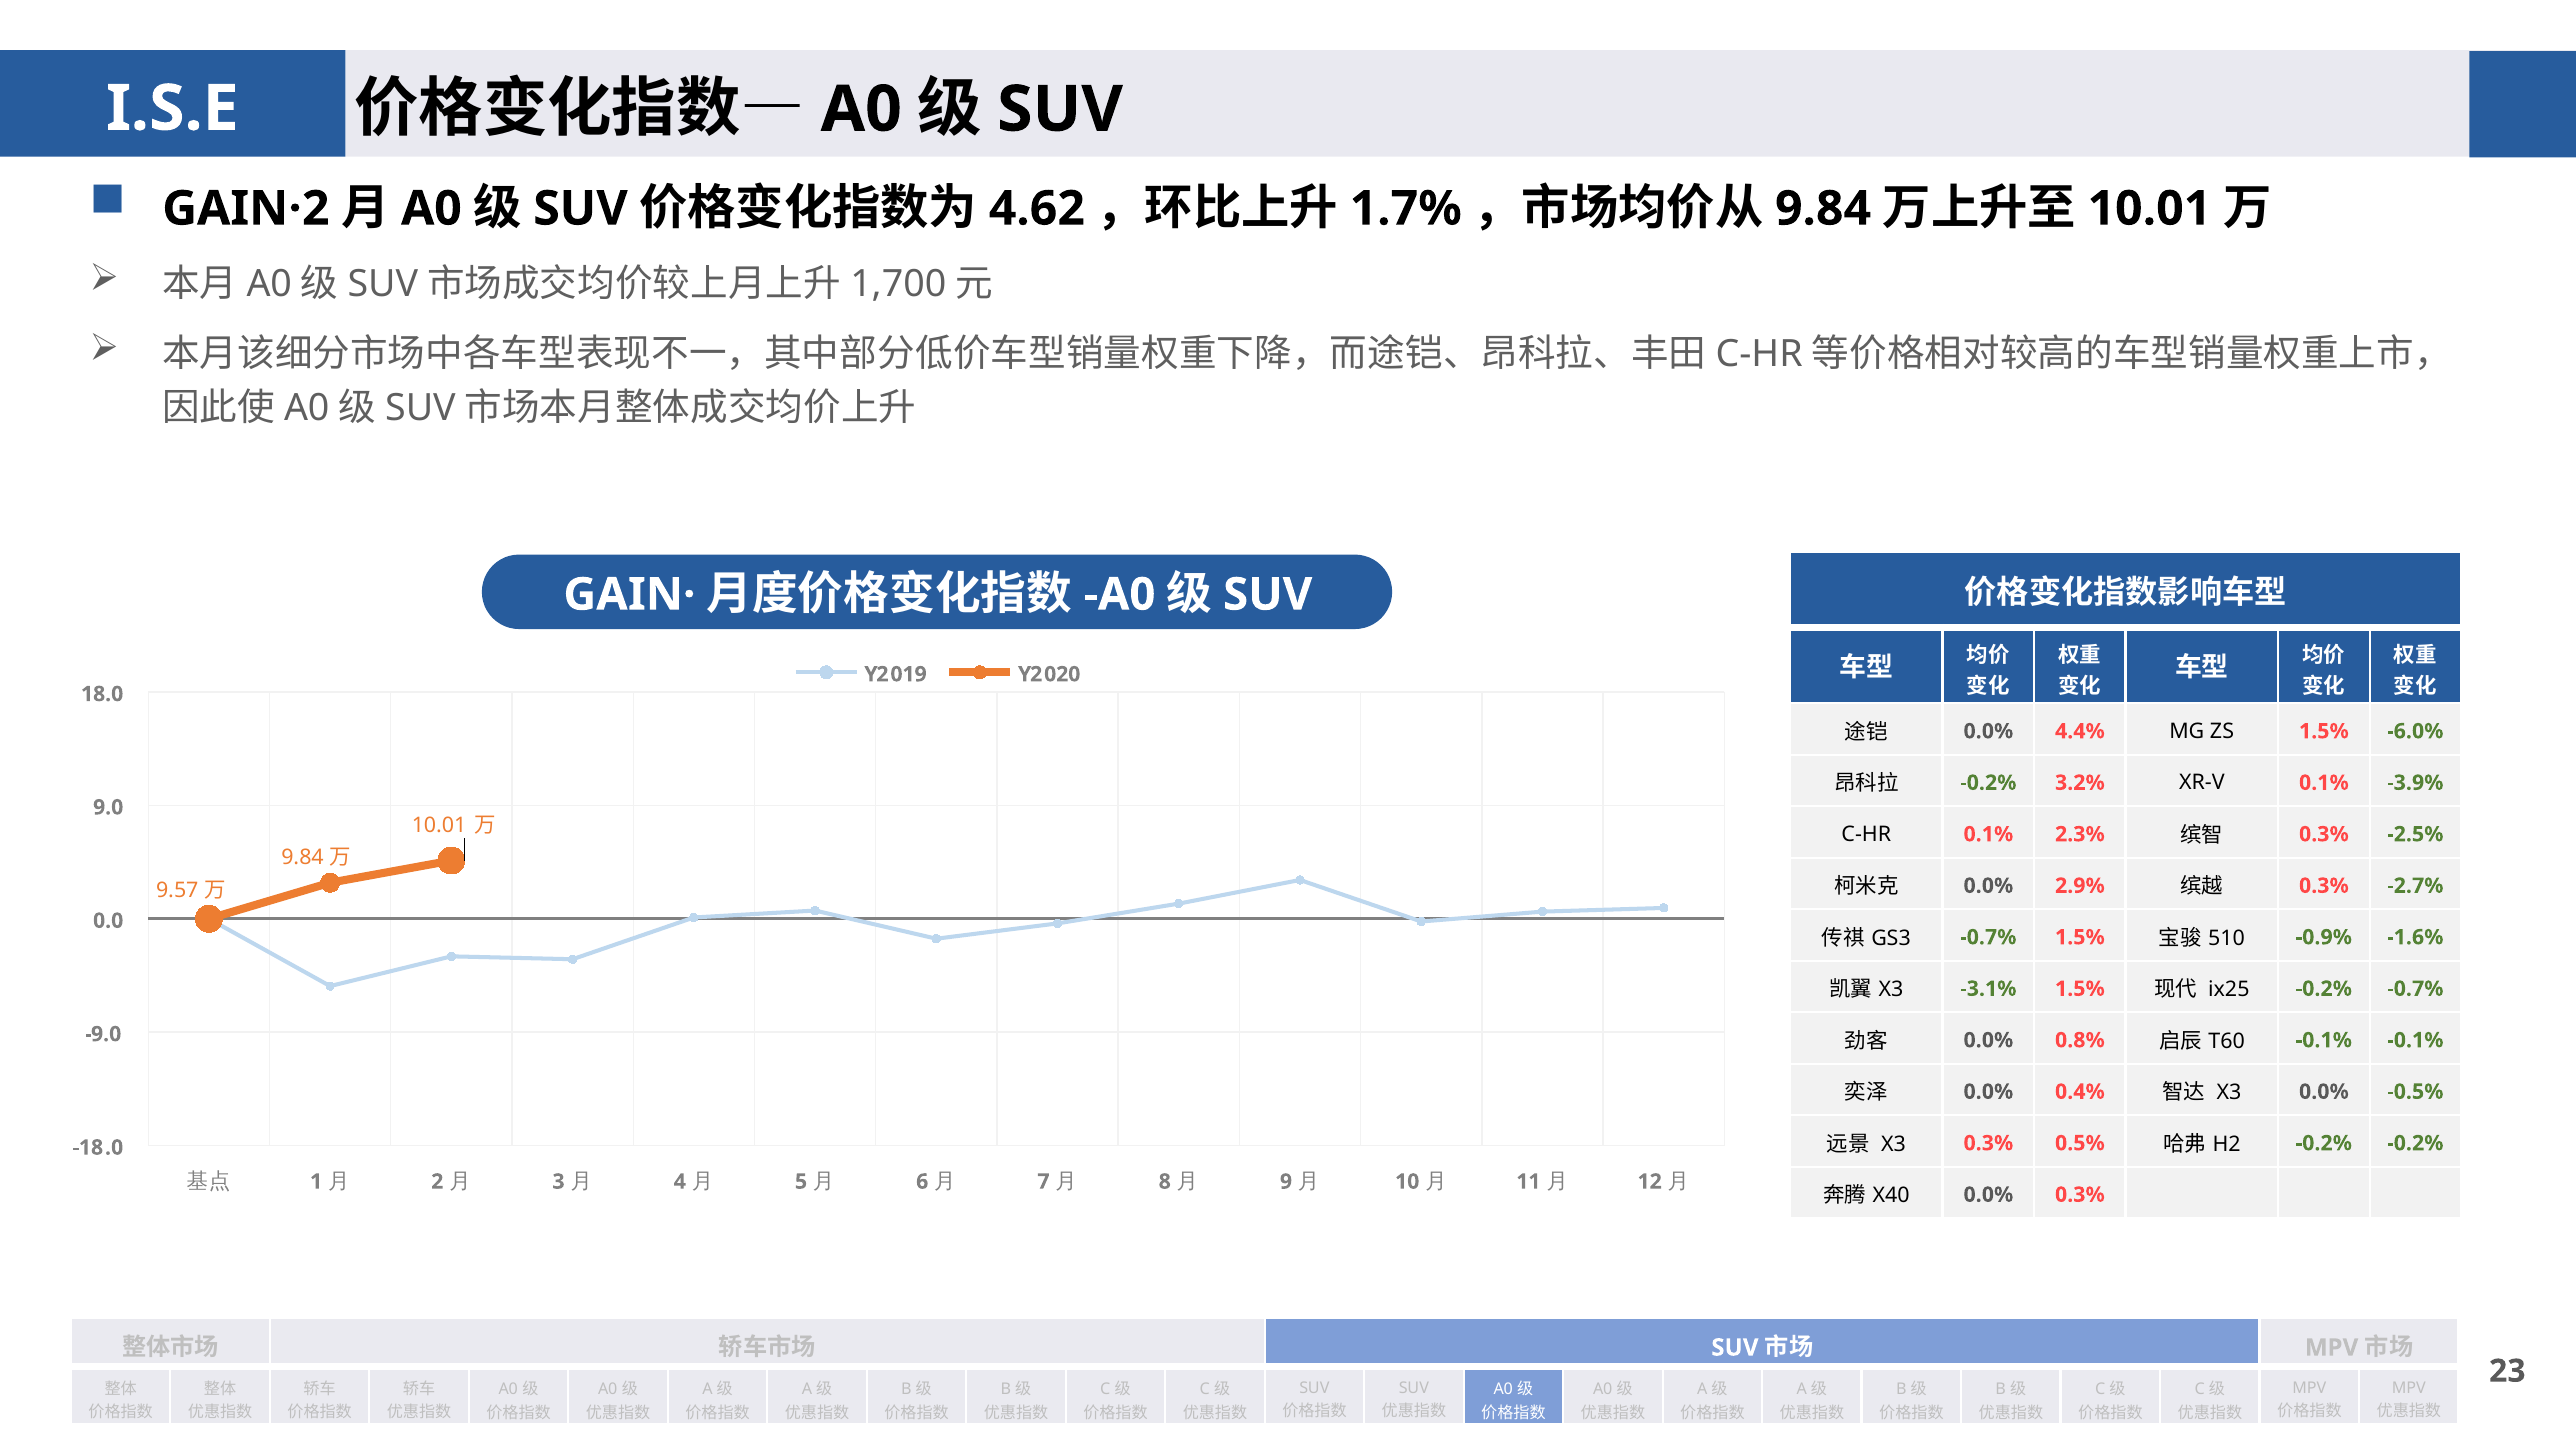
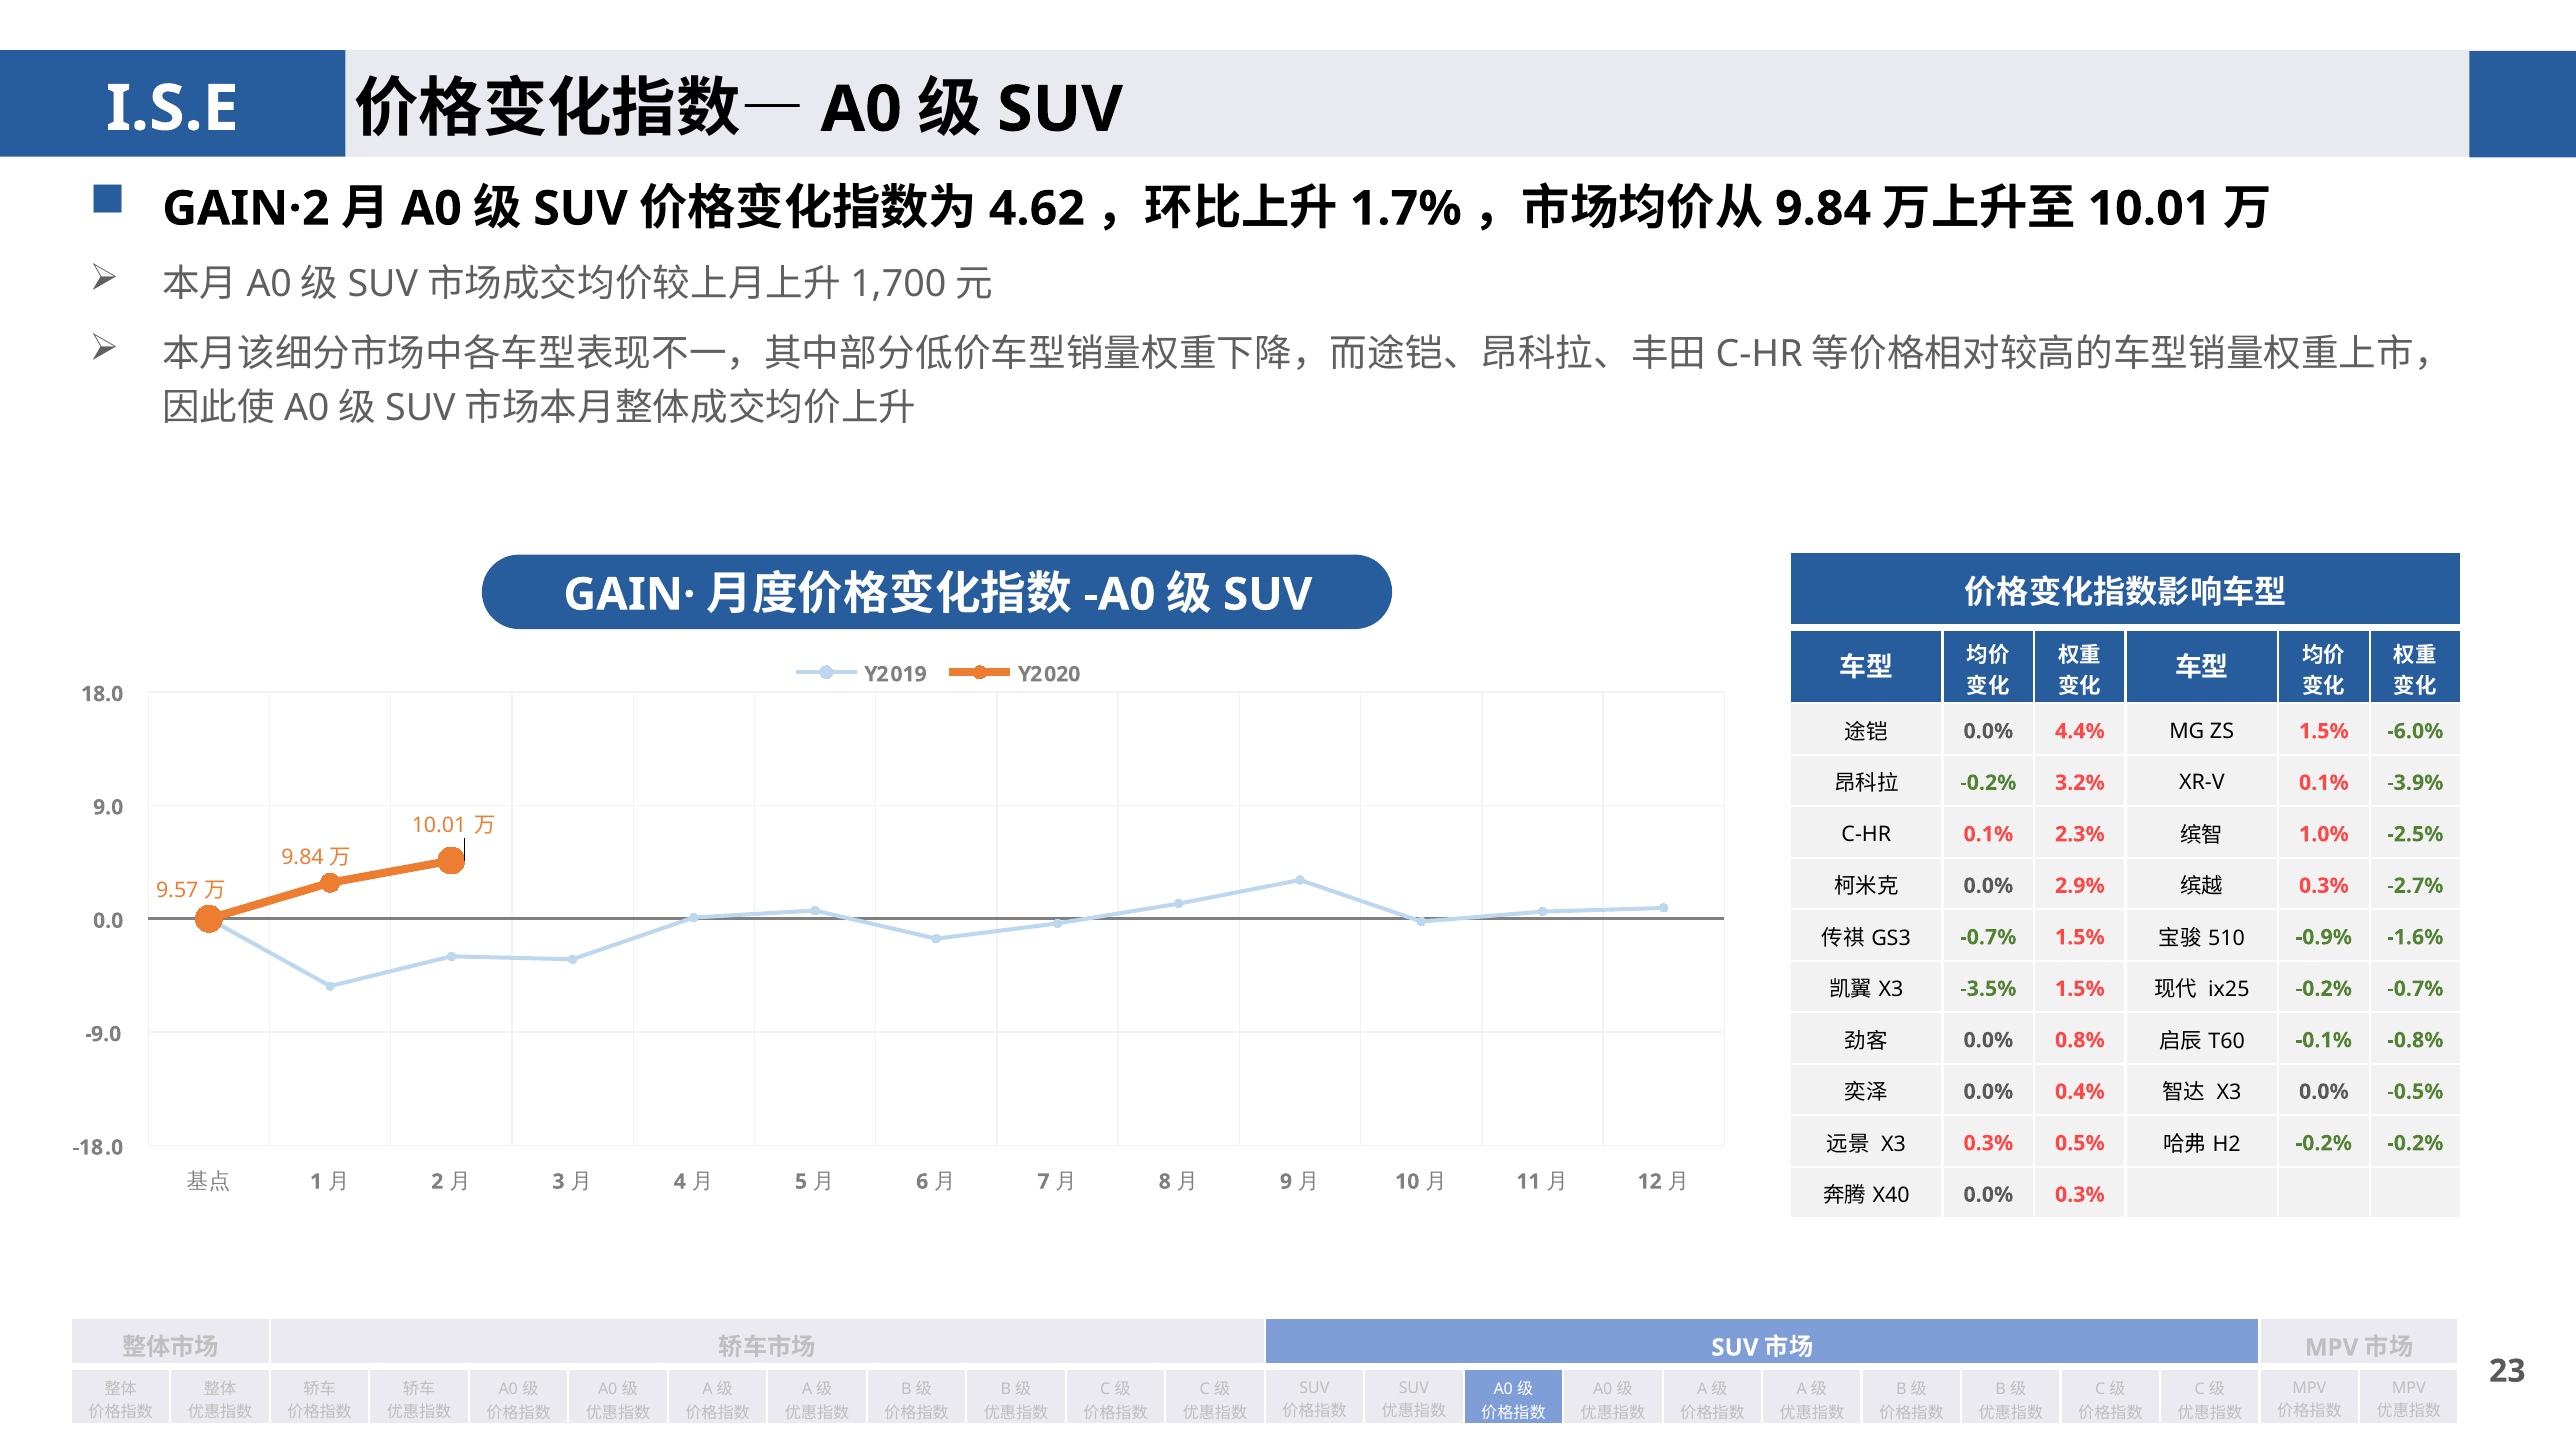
0.3%: 0.3% -> 1.0% (2324, 834)
-3.1%: -3.1% -> -3.5% (1988, 989)
-0.1% -0.1%: -0.1% -> -0.8% (2415, 1040)
